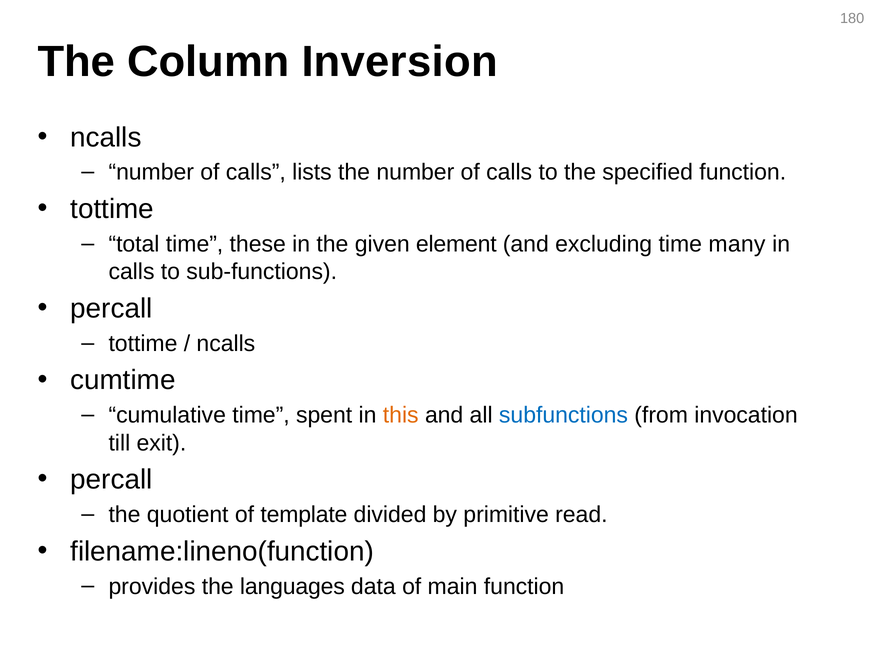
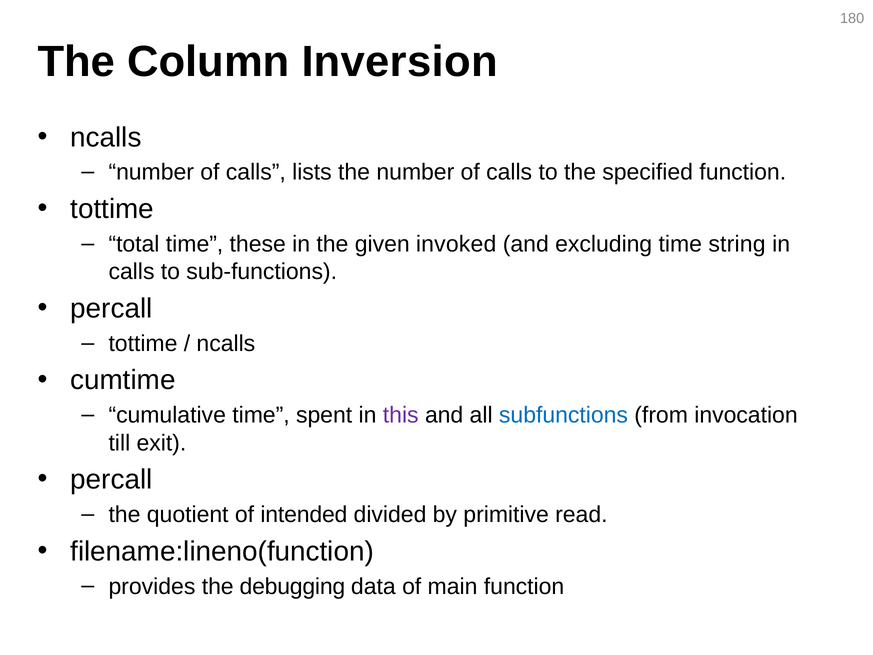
element: element -> invoked (456, 244)
many: many -> string (737, 244)
this colour: orange -> purple (401, 415)
template: template -> intended (304, 515)
languages: languages -> debugging (292, 586)
